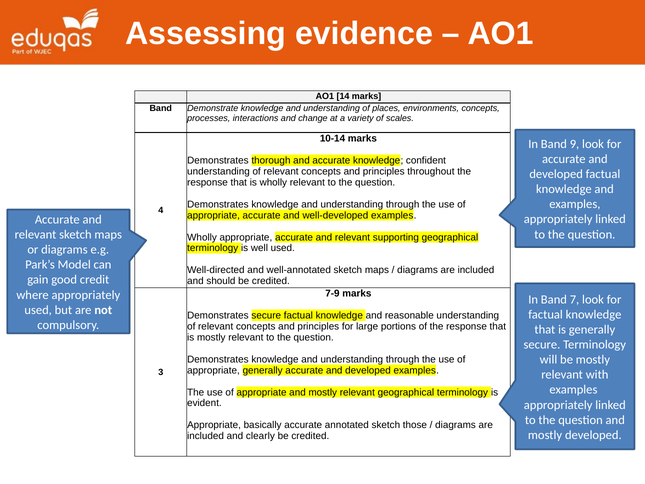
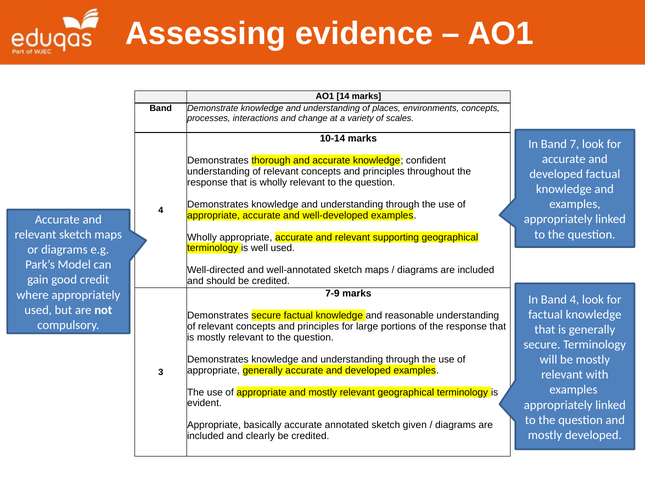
9: 9 -> 7 (574, 144)
Band 7: 7 -> 4 (574, 299)
those: those -> given (415, 425)
